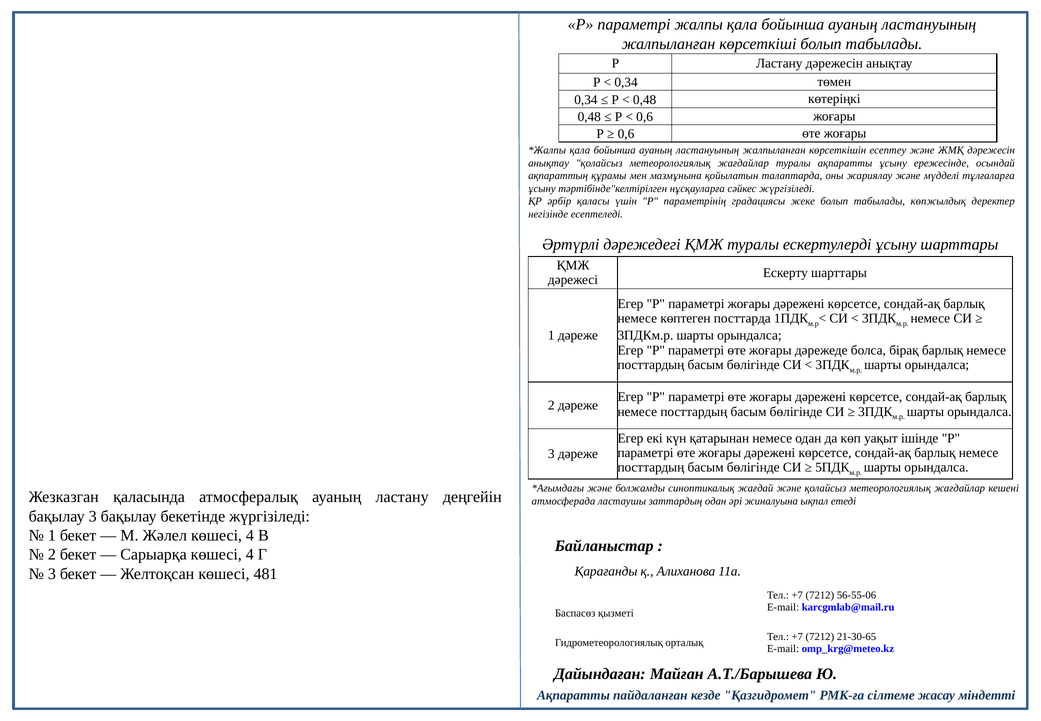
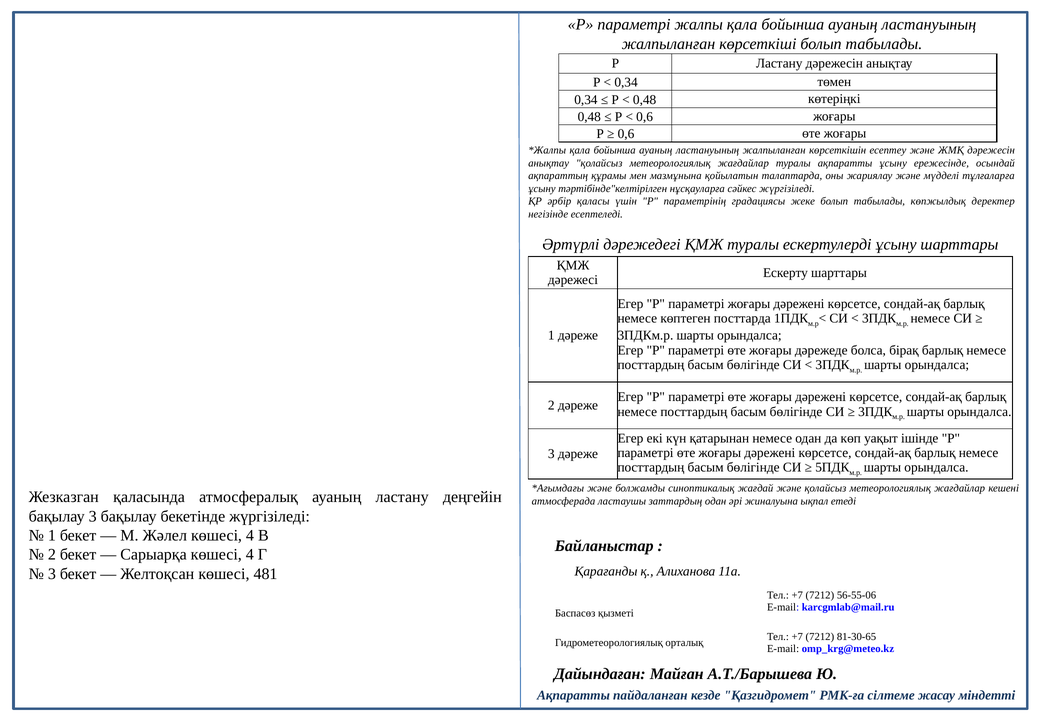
21-30-65: 21-30-65 -> 81-30-65 (856, 637)
